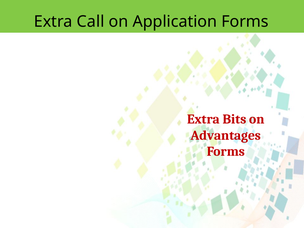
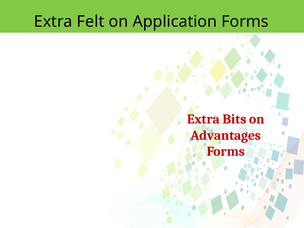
Call: Call -> Felt (90, 22)
